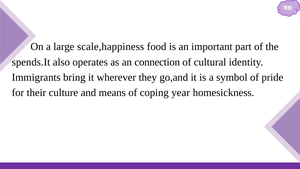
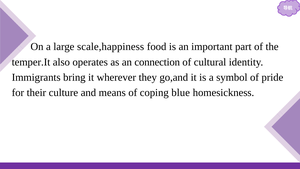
spends.It: spends.It -> temper.It (31, 62)
year: year -> blue (181, 92)
